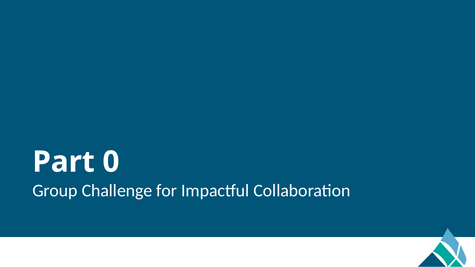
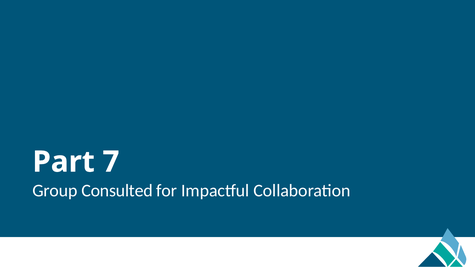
0: 0 -> 7 (111, 162)
Challenge: Challenge -> Consulted (117, 191)
